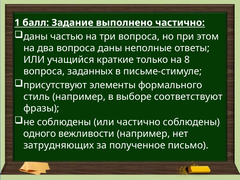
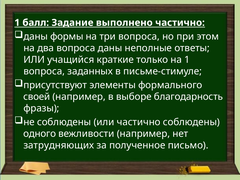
частью: частью -> формы (67, 36)
на 8: 8 -> 1 (187, 60)
стиль: стиль -> своей (37, 97)
соответствуют: соответствуют -> благодарность (188, 97)
